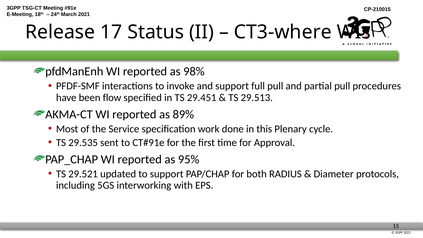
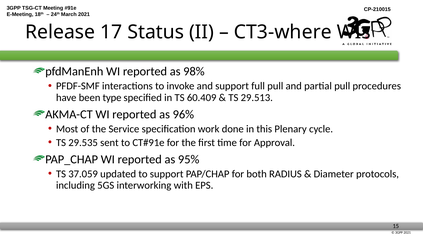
flow: flow -> type (112, 98)
29.451: 29.451 -> 60.409 (202, 98)
89%: 89% -> 96% (183, 114)
29.521: 29.521 -> 37.059 (83, 174)
